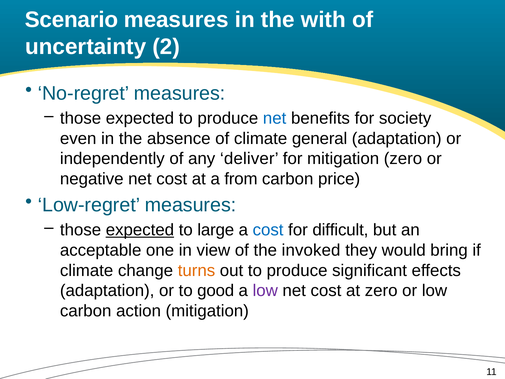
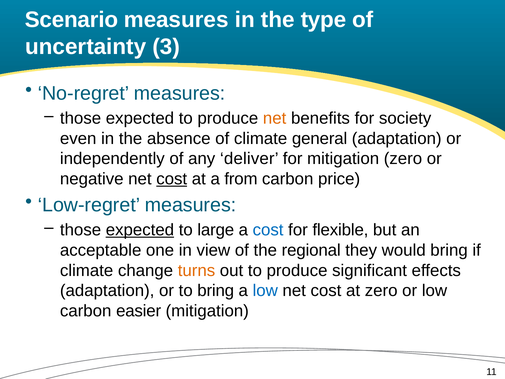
with: with -> type (323, 20)
2: 2 -> 3 (166, 47)
net colour: blue -> orange (275, 118)
cost underline: none -> present (172, 179)
difficult: difficult -> flexible (340, 230)
invoked: invoked -> regional (311, 250)
to good: good -> bring (216, 290)
low colour: purple -> blue (265, 290)
action: action -> easier (139, 311)
